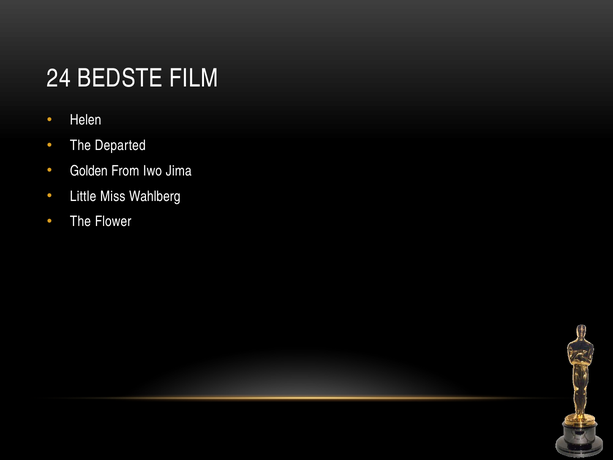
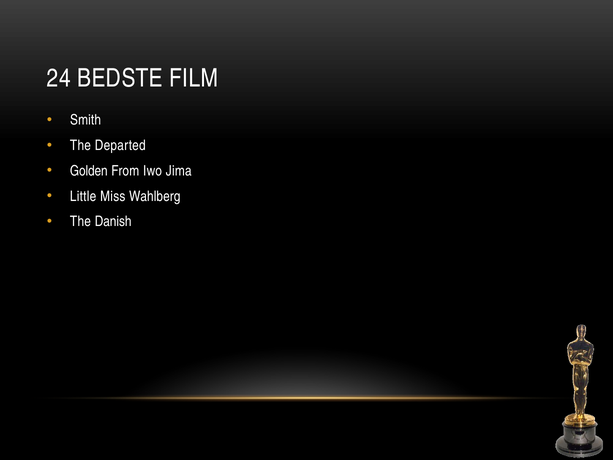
Helen: Helen -> Smith (86, 120)
Flower: Flower -> Danish (113, 222)
